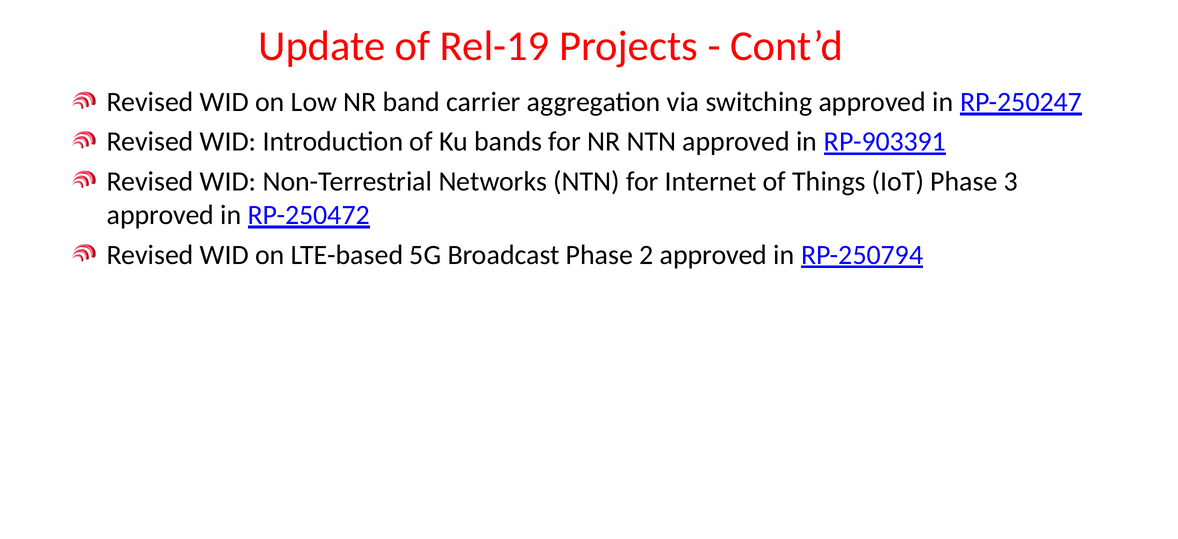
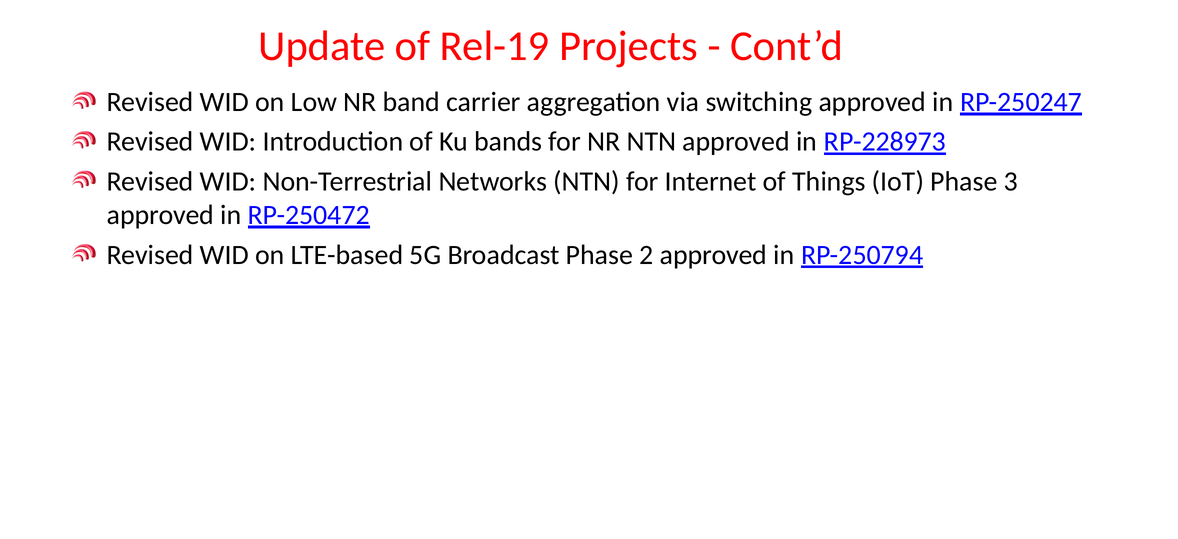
RP-903391: RP-903391 -> RP-228973 (885, 142)
